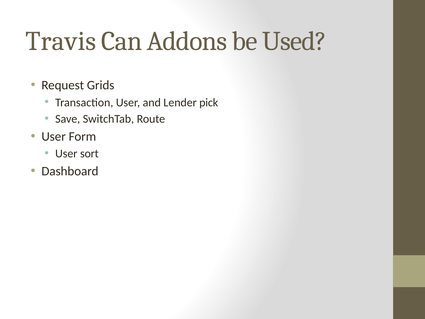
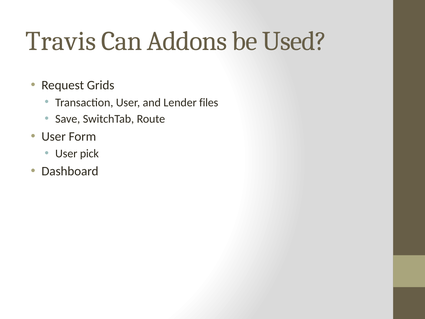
pick: pick -> files (209, 102)
sort: sort -> pick (89, 154)
